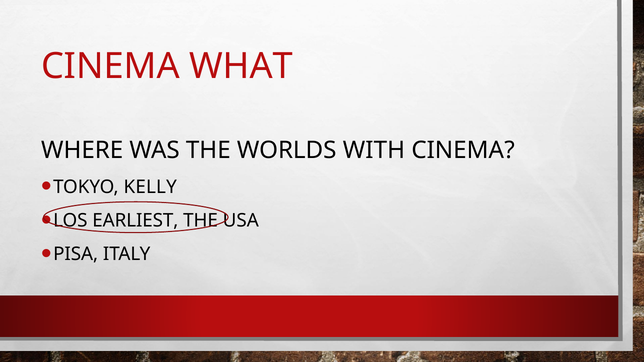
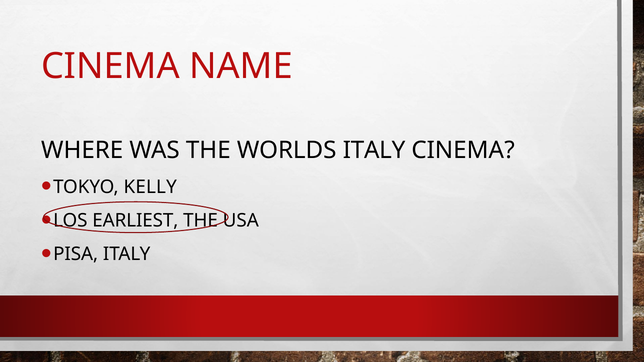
WHAT: WHAT -> NAME (241, 66)
WORLDS WITH: WITH -> ITALY (374, 150)
